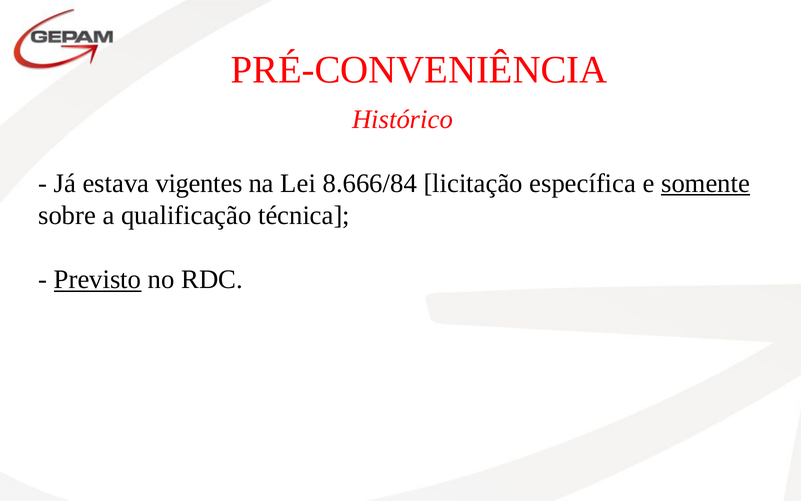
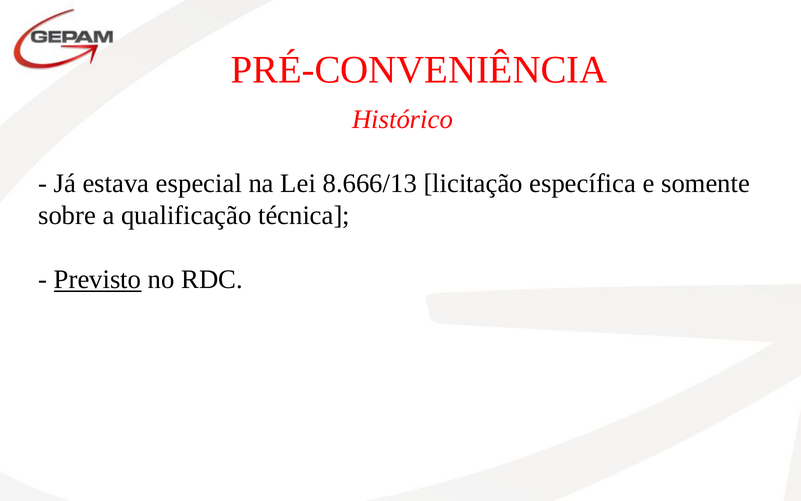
vigentes: vigentes -> especial (199, 183)
8.666/84: 8.666/84 -> 8.666/13 (370, 183)
somente underline: present -> none (706, 183)
